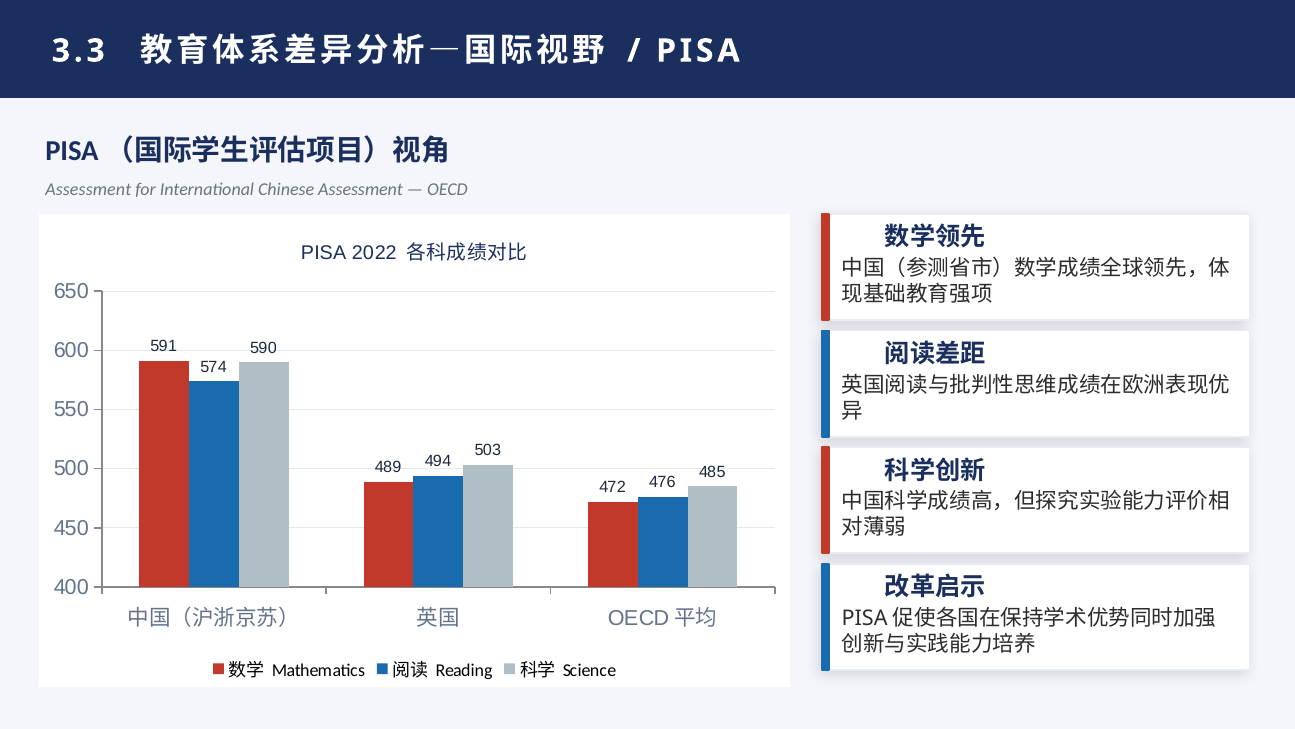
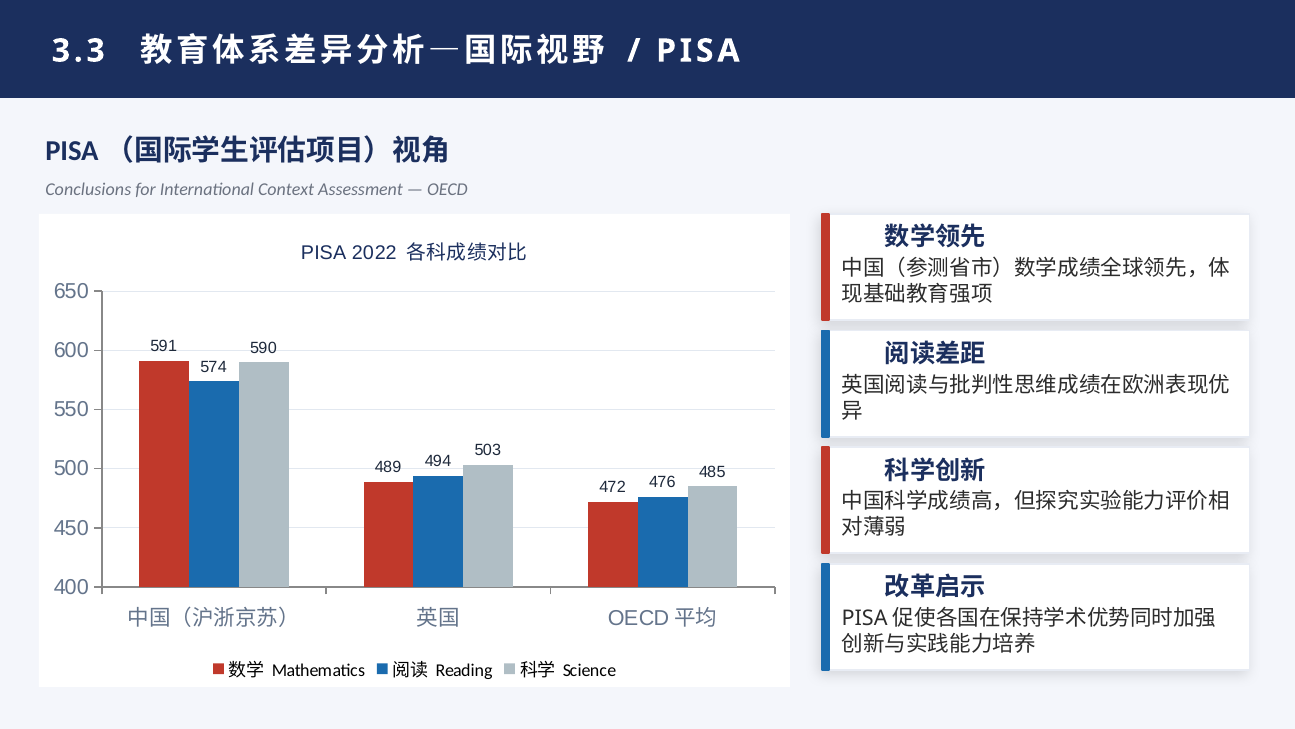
Assessment: Assessment -> Conclusions (88, 189)
Chinese: Chinese -> Context (286, 189)
